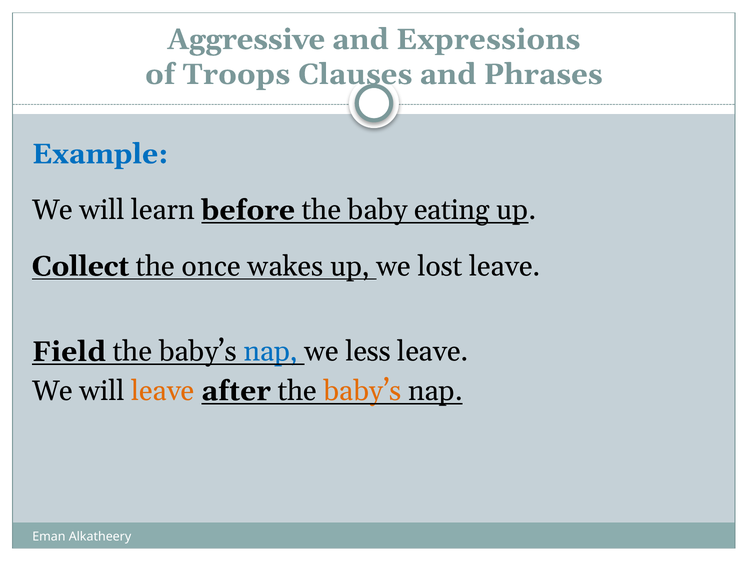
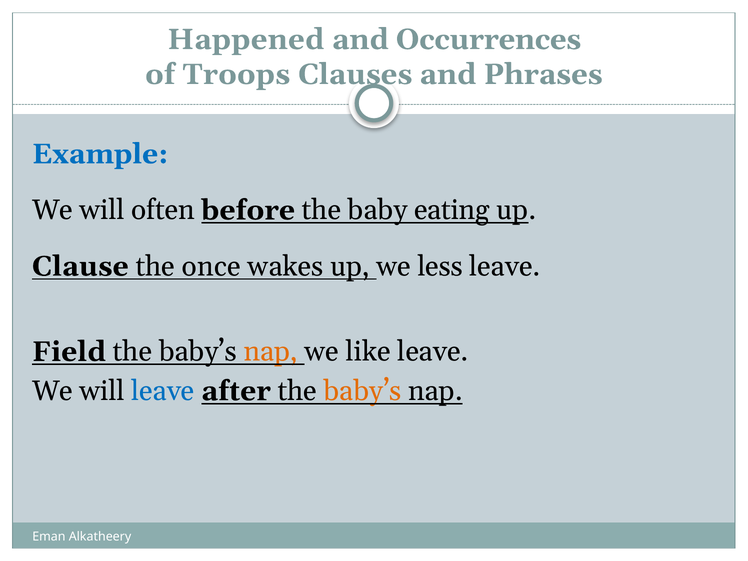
Aggressive: Aggressive -> Happened (246, 39)
Expressions: Expressions -> Occurrences (488, 39)
learn: learn -> often (163, 210)
Collect: Collect -> Clause (80, 266)
lost: lost -> less (440, 266)
nap colour: blue -> orange (271, 352)
less: less -> like (368, 352)
leave colour: orange -> blue (163, 391)
